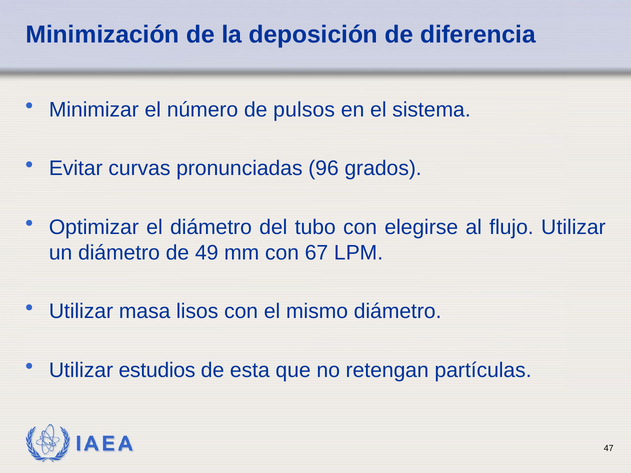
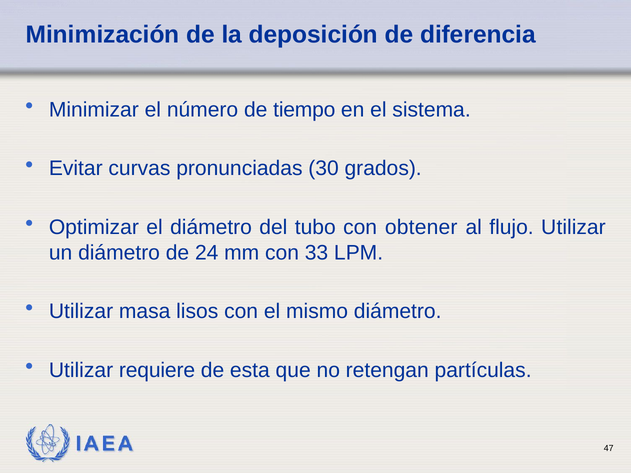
pulsos: pulsos -> tiempo (304, 110)
96: 96 -> 30 (324, 169)
elegirse: elegirse -> obtener (421, 228)
49: 49 -> 24 (207, 253)
67: 67 -> 33 (316, 253)
estudios: estudios -> requiere (157, 371)
